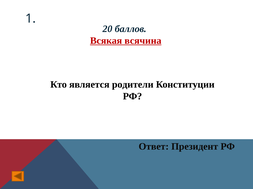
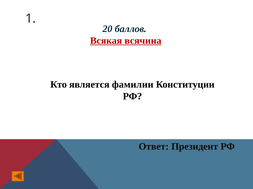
родители: родители -> фамилии (133, 85)
